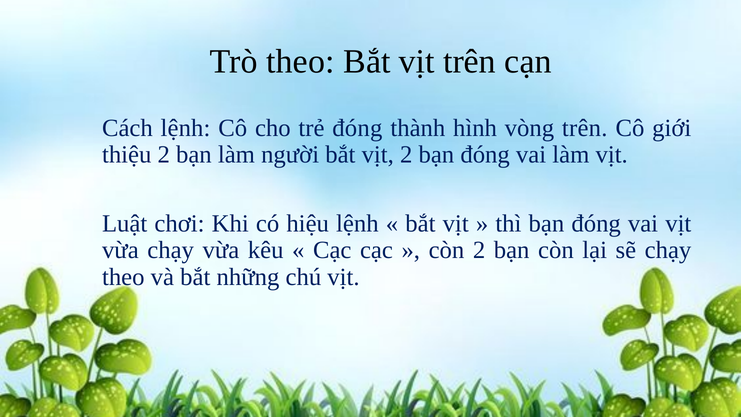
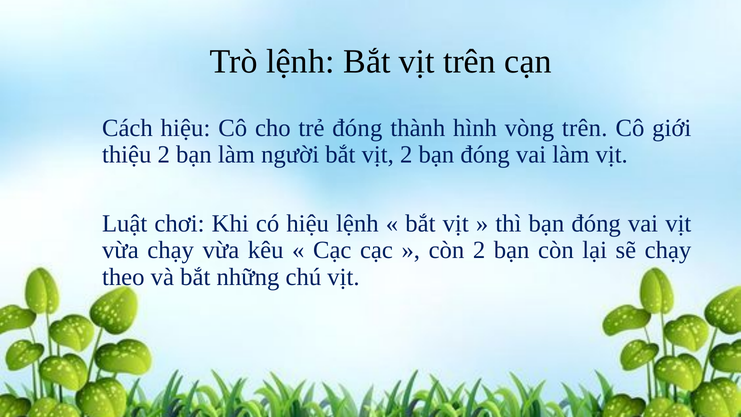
Trò theo: theo -> lệnh (300, 62)
Cách lệnh: lệnh -> hiệu (186, 128)
